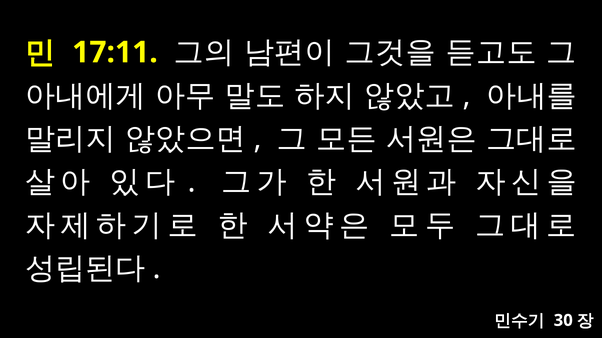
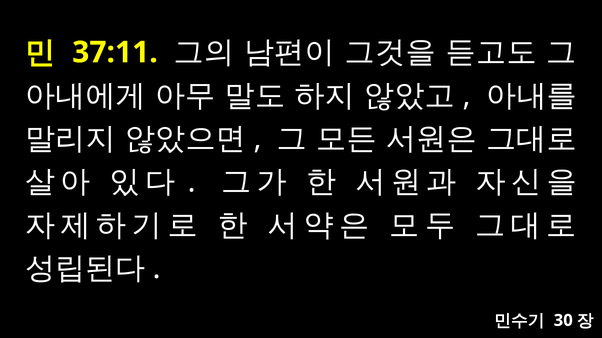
17:11: 17:11 -> 37:11 (115, 52)
